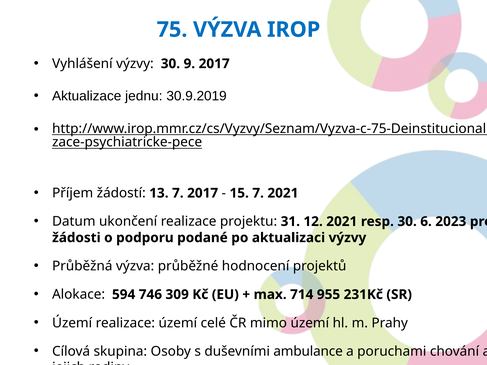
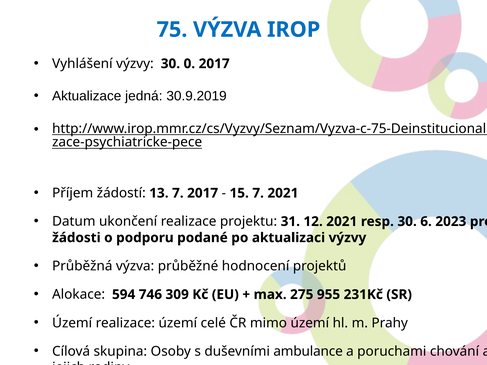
9: 9 -> 0 (189, 64)
jednu: jednu -> jedná (144, 96)
714: 714 -> 275 (302, 295)
